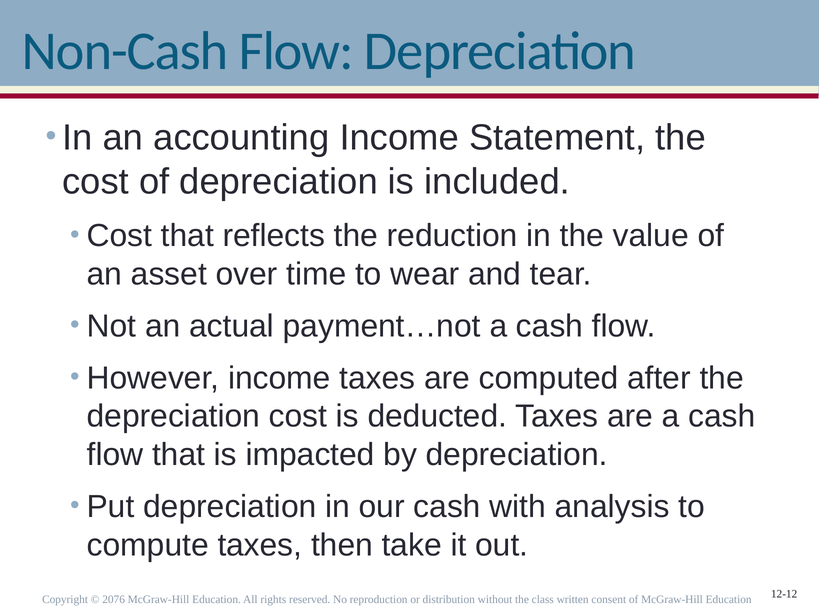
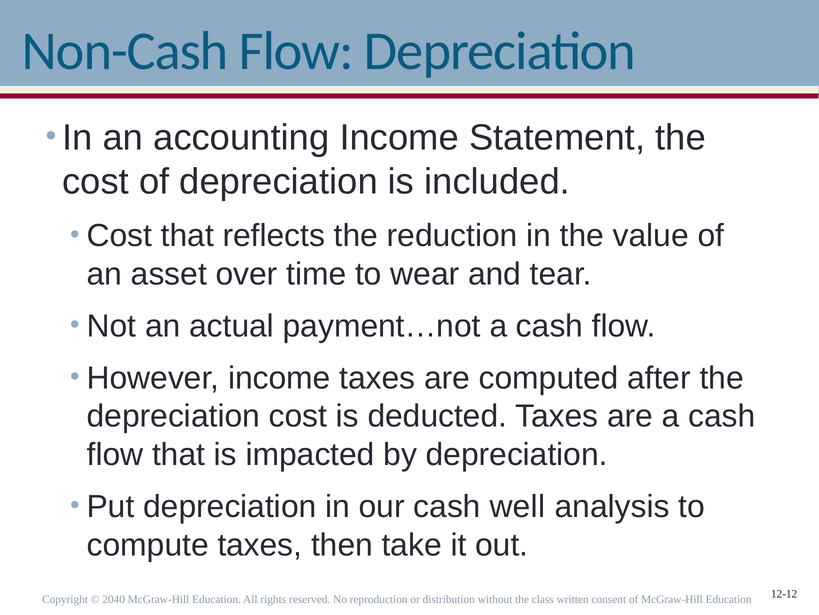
with: with -> well (518, 506)
2076: 2076 -> 2040 (114, 599)
